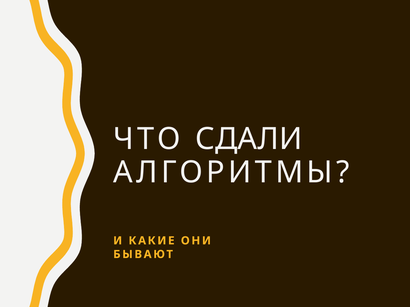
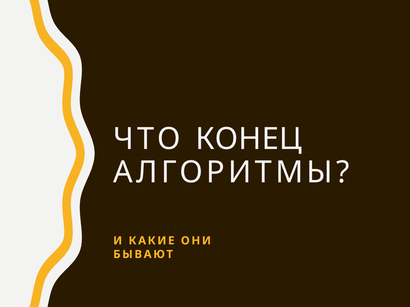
СДАЛИ: СДАЛИ -> КОНЕЦ (249, 139)
